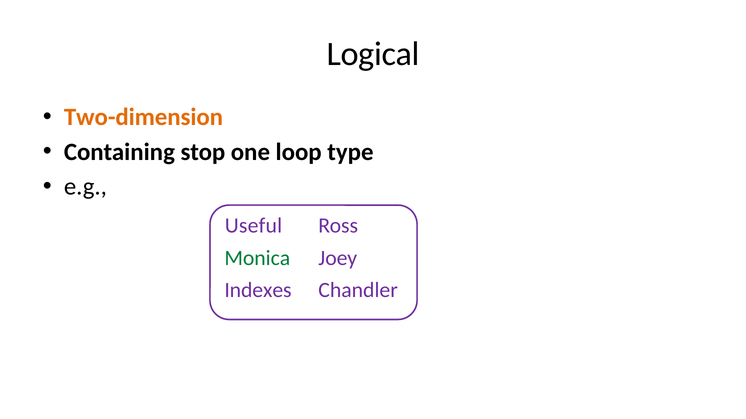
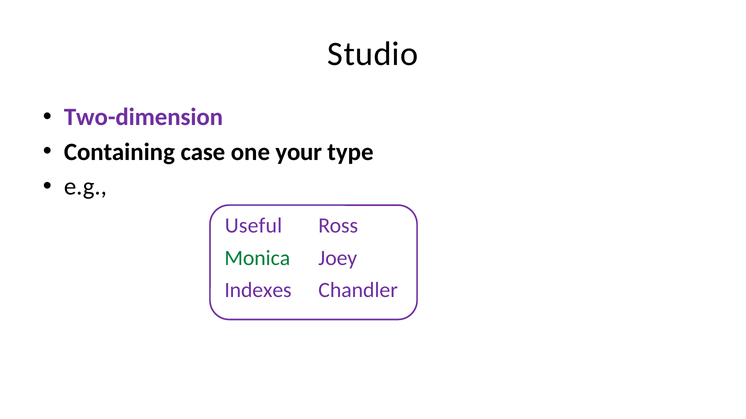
Logical: Logical -> Studio (373, 54)
Two-dimension colour: orange -> purple (143, 117)
stop: stop -> case (203, 152)
loop: loop -> your (299, 152)
